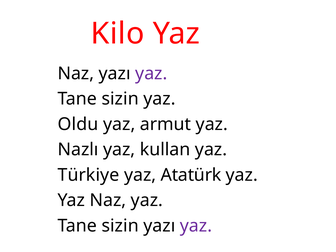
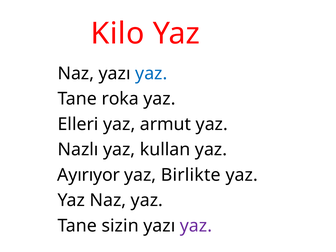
yaz colour: purple -> blue (151, 73)
sizin: sizin -> roka (120, 99)
Oldu: Oldu -> Elleri (78, 124)
Türkiye: Türkiye -> Ayırıyor (89, 175)
Atatürk: Atatürk -> Birlikte (191, 175)
